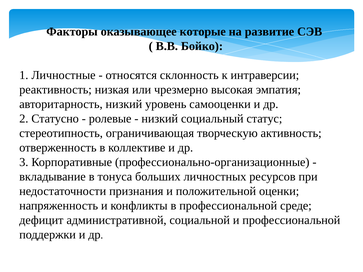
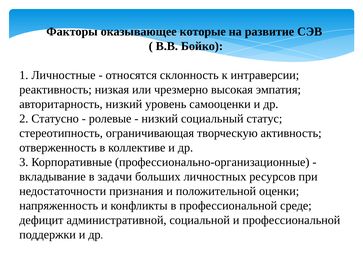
тонуса: тонуса -> задачи (115, 177)
